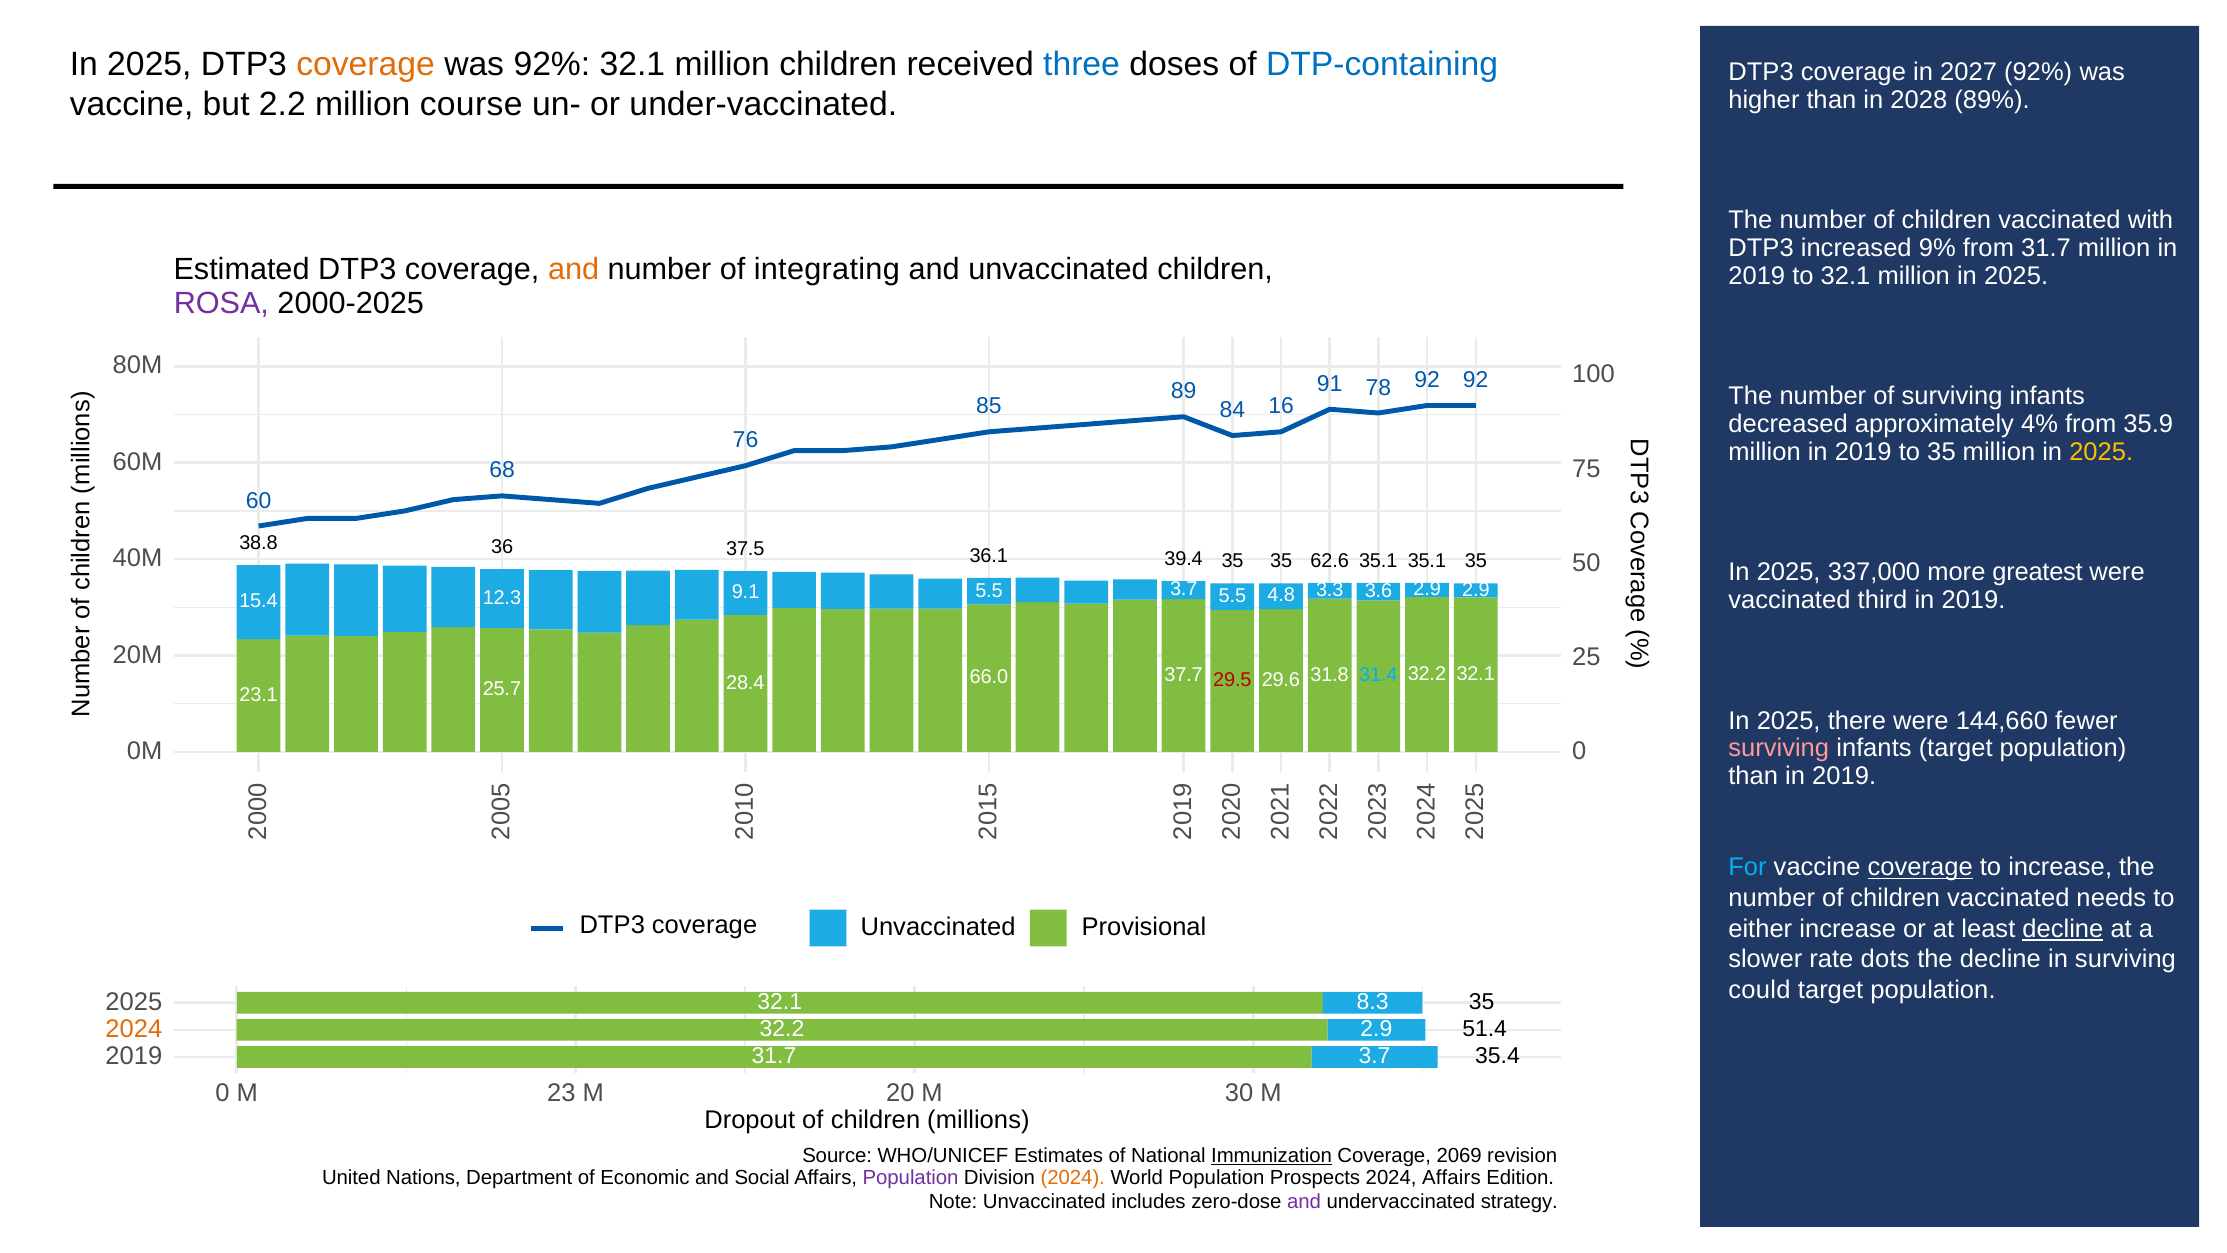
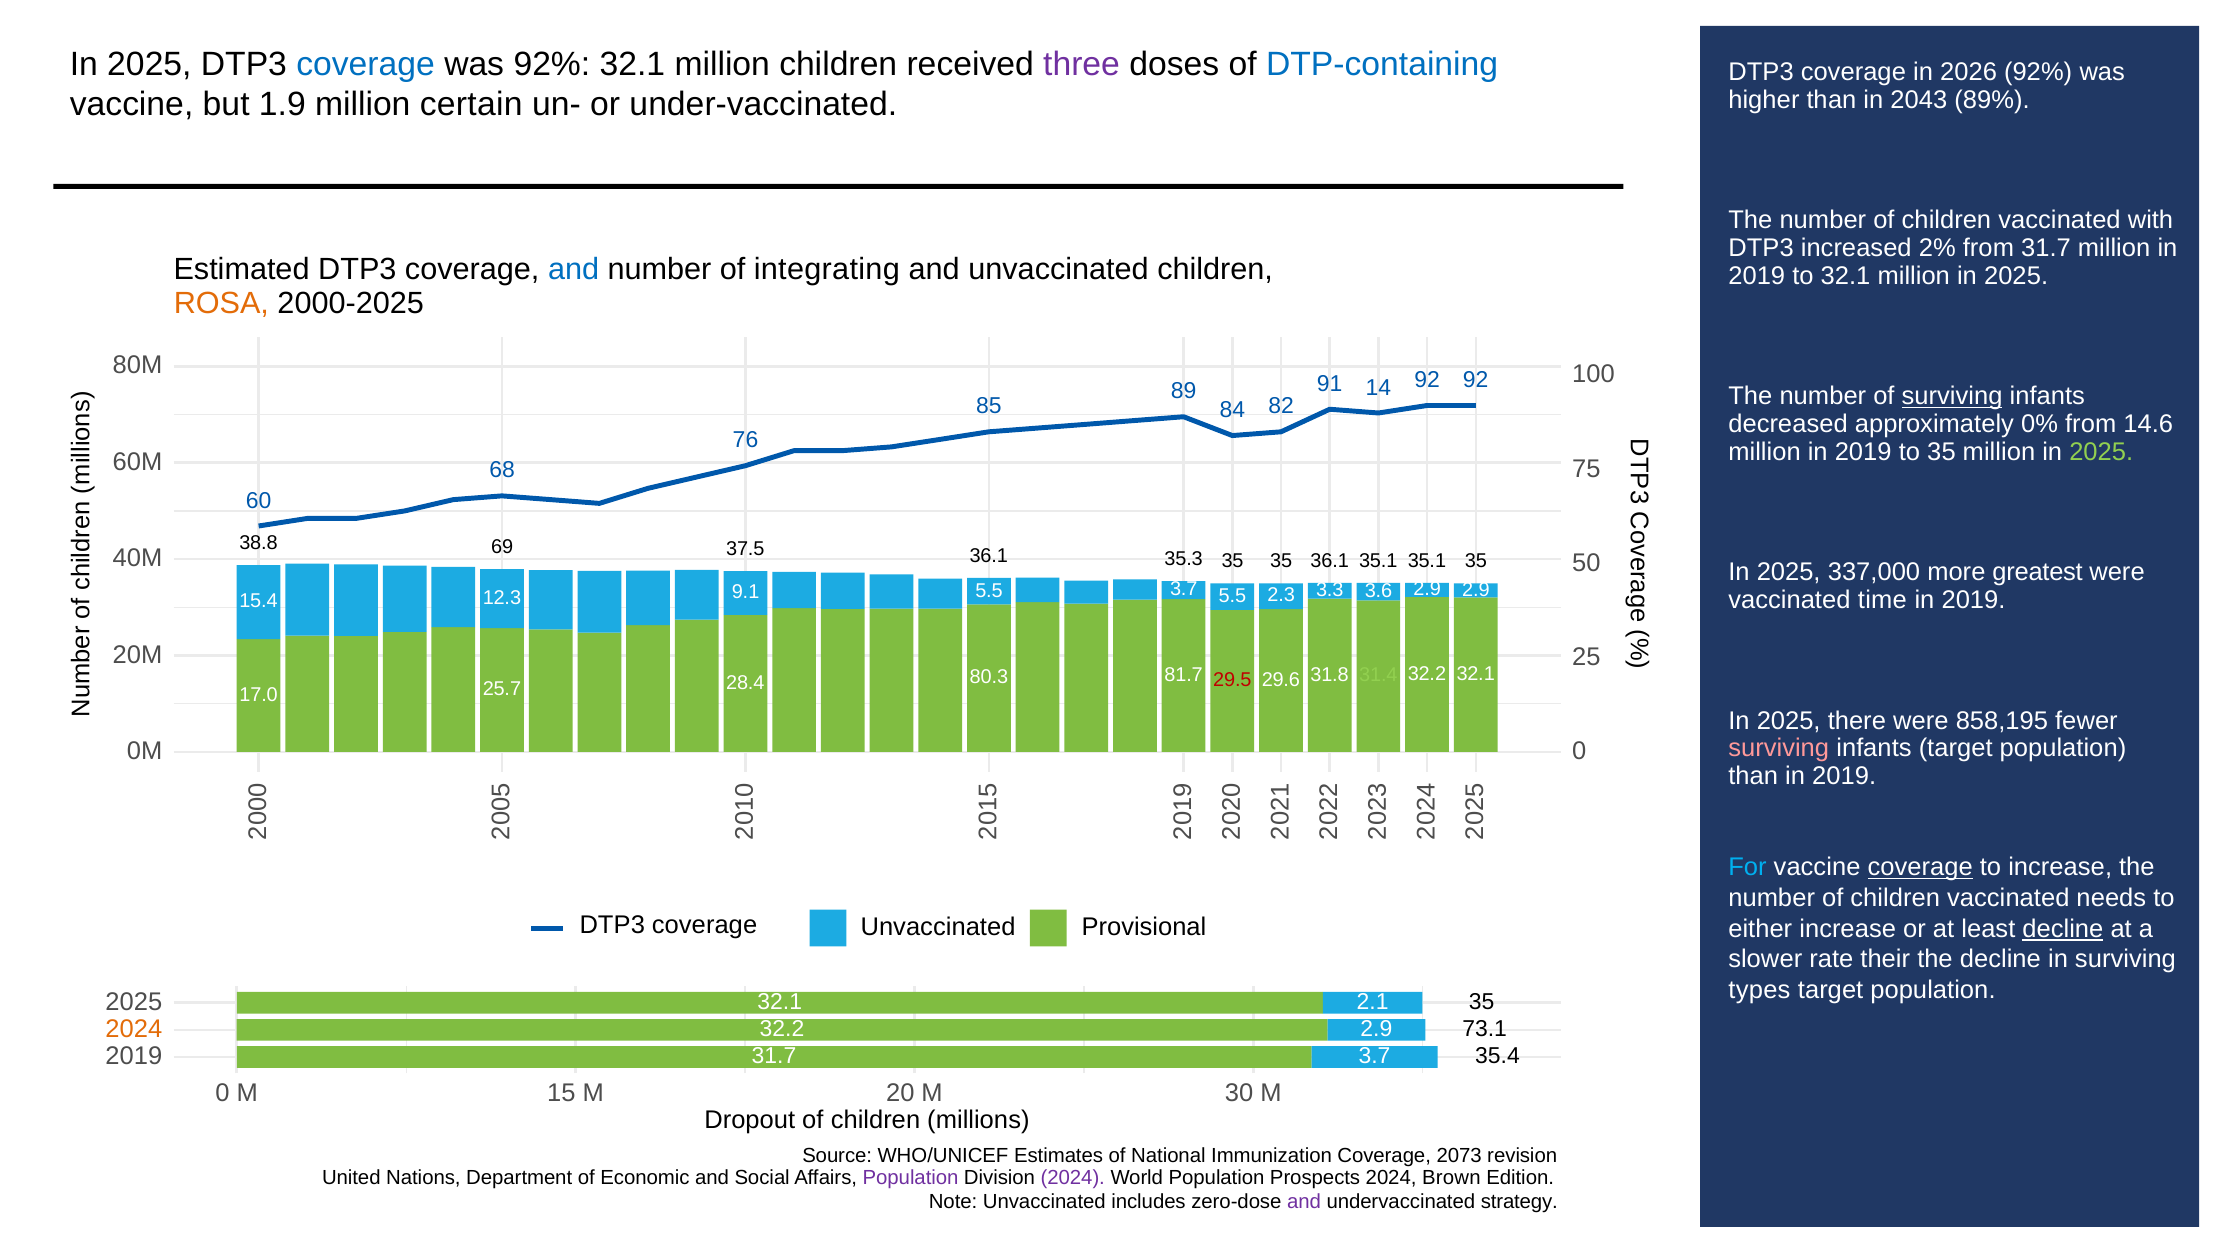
coverage colour: orange -> blue (366, 64)
three colour: blue -> purple (1082, 64)
2027: 2027 -> 2026 (1968, 72)
2028: 2028 -> 2043 (1919, 100)
2.2: 2.2 -> 1.9 (282, 105)
course: course -> certain (471, 105)
9%: 9% -> 2% (1937, 248)
and colour: orange -> blue (574, 269)
ROSA colour: purple -> orange (221, 303)
78: 78 -> 14 (1378, 387)
surviving underline: none -> present (1952, 396)
16: 16 -> 82 (1281, 406)
4%: 4% -> 0% (2040, 424)
35.9: 35.9 -> 14.6 (2148, 424)
2025 colour: yellow -> light green (2101, 451)
36: 36 -> 69 (502, 547)
39.4: 39.4 -> 35.3 (1184, 559)
35 62.6: 62.6 -> 36.1 (1330, 561)
4.8: 4.8 -> 2.3 (1281, 595)
third: third -> time (1882, 600)
37.7: 37.7 -> 81.7 (1184, 675)
31.4 colour: light blue -> light green (1378, 675)
66.0: 66.0 -> 80.3 (989, 677)
23.1: 23.1 -> 17.0 (259, 695)
144,660: 144,660 -> 858,195 (2002, 721)
dots: dots -> their (1885, 959)
could: could -> types (1759, 990)
8.3: 8.3 -> 2.1 (1373, 1002)
51.4: 51.4 -> 73.1 (1485, 1029)
23: 23 -> 15 (561, 1093)
Immunization underline: present -> none (1272, 1155)
2069: 2069 -> 2073 (1459, 1155)
2024 colour: orange -> purple (1073, 1177)
2024 Affairs: Affairs -> Brown (1451, 1177)
